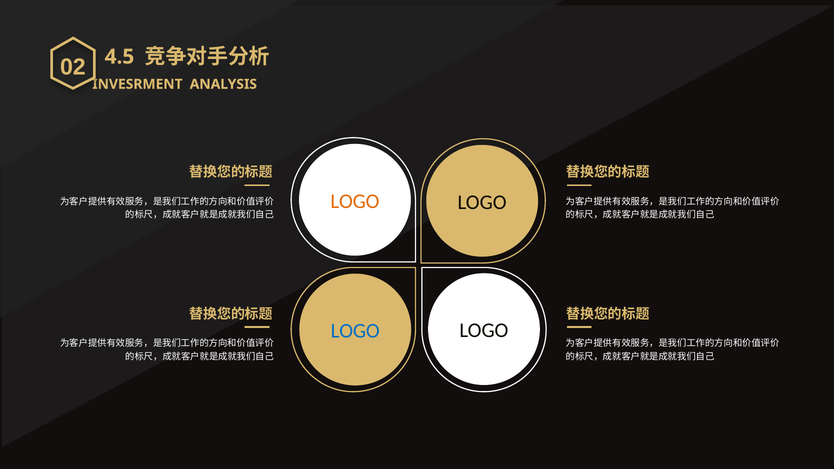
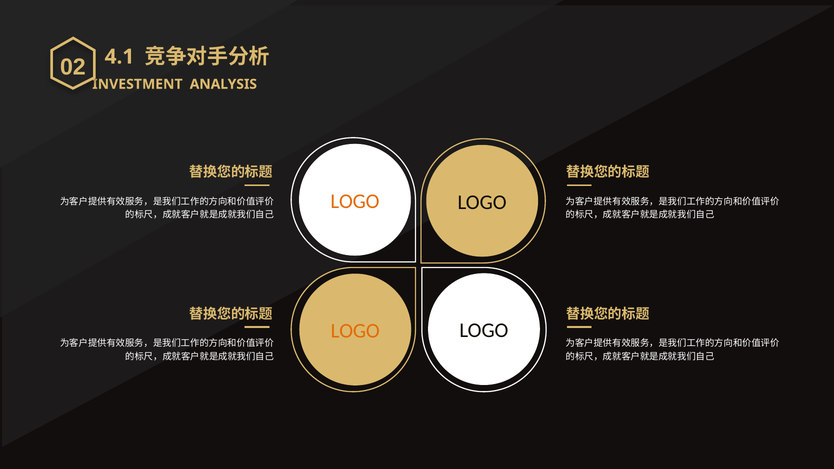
4.5: 4.5 -> 4.1 (119, 57)
INVESRMENT: INVESRMENT -> INVESTMENT (137, 84)
LOGO colour: blue -> orange (355, 331)
